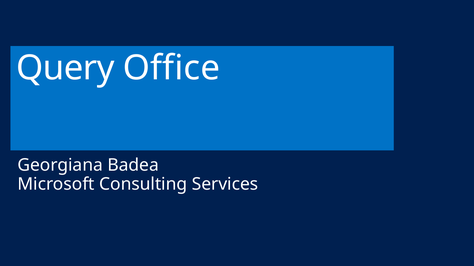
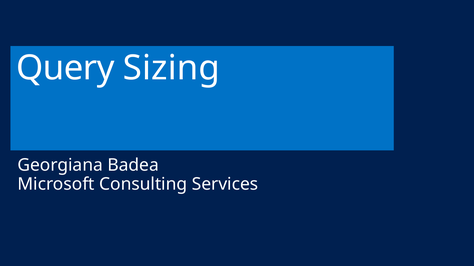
Office: Office -> Sizing (171, 68)
